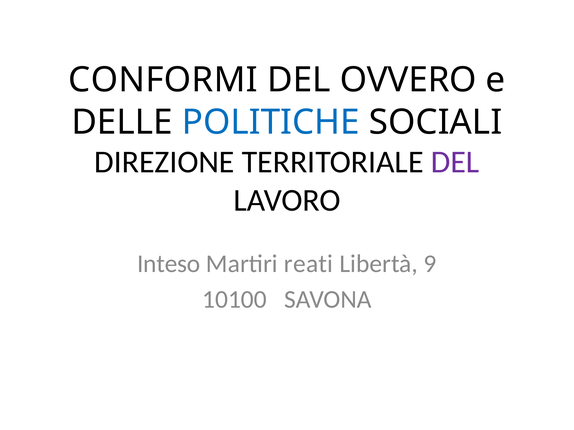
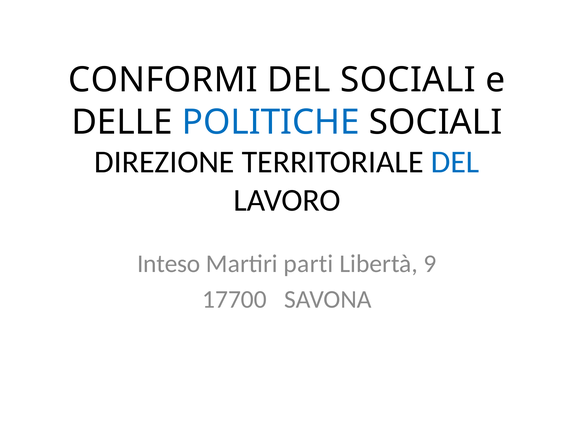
DEL OVVERO: OVVERO -> SOCIALI (408, 80)
DEL colour: purple -> blue (455, 162)
reati: reati -> parti (309, 264)
10100: 10100 -> 17700 (235, 300)
